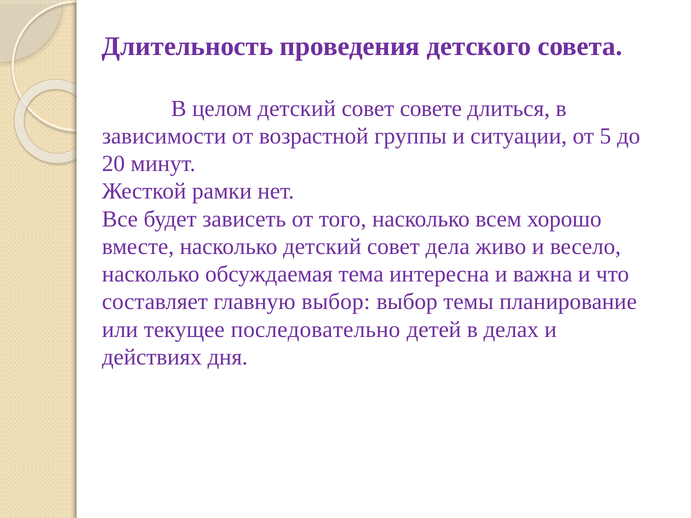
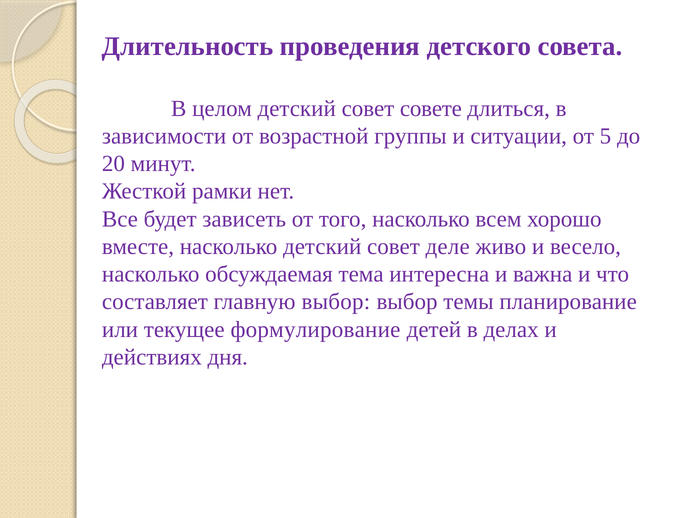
дела: дела -> деле (448, 247)
последовательно: последовательно -> формулирование (315, 330)
